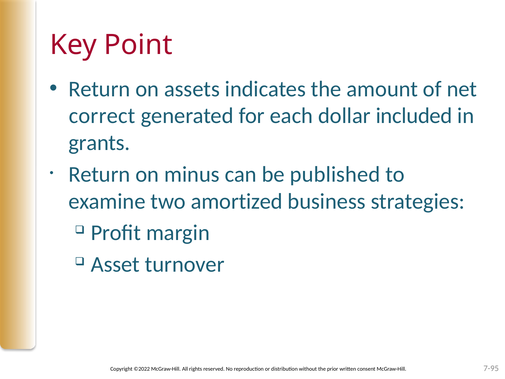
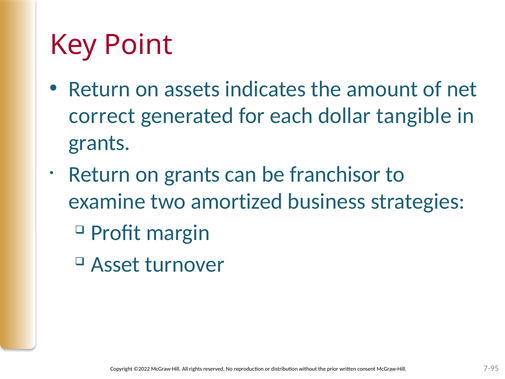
included: included -> tangible (414, 116)
on minus: minus -> grants (192, 174)
published: published -> franchisor (335, 174)
